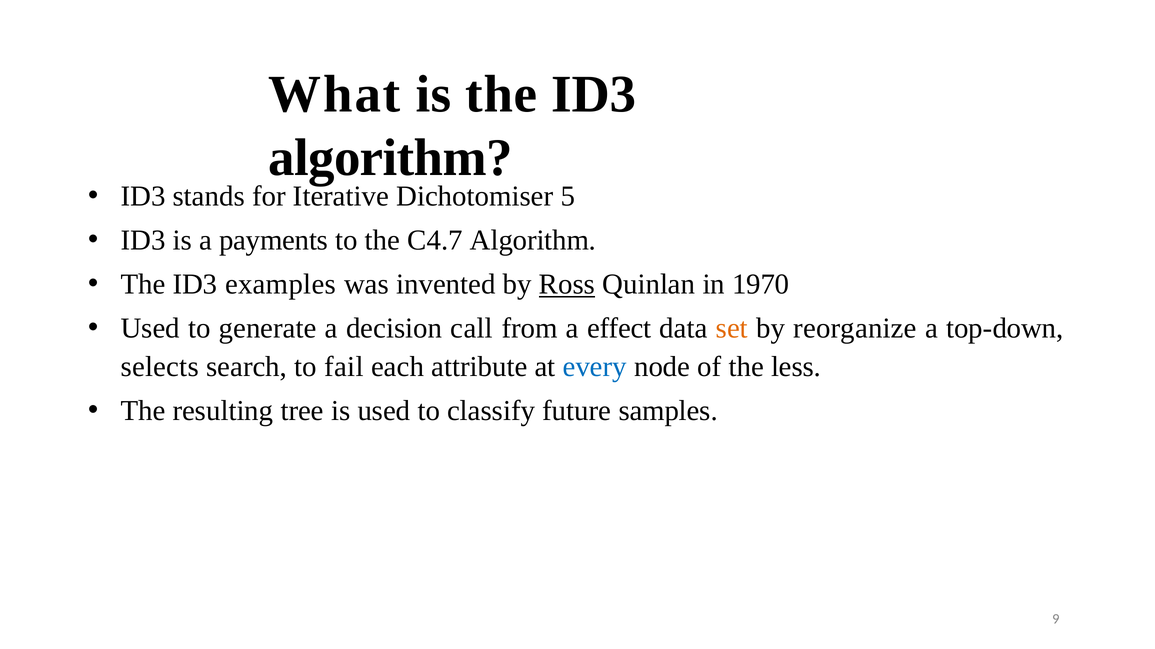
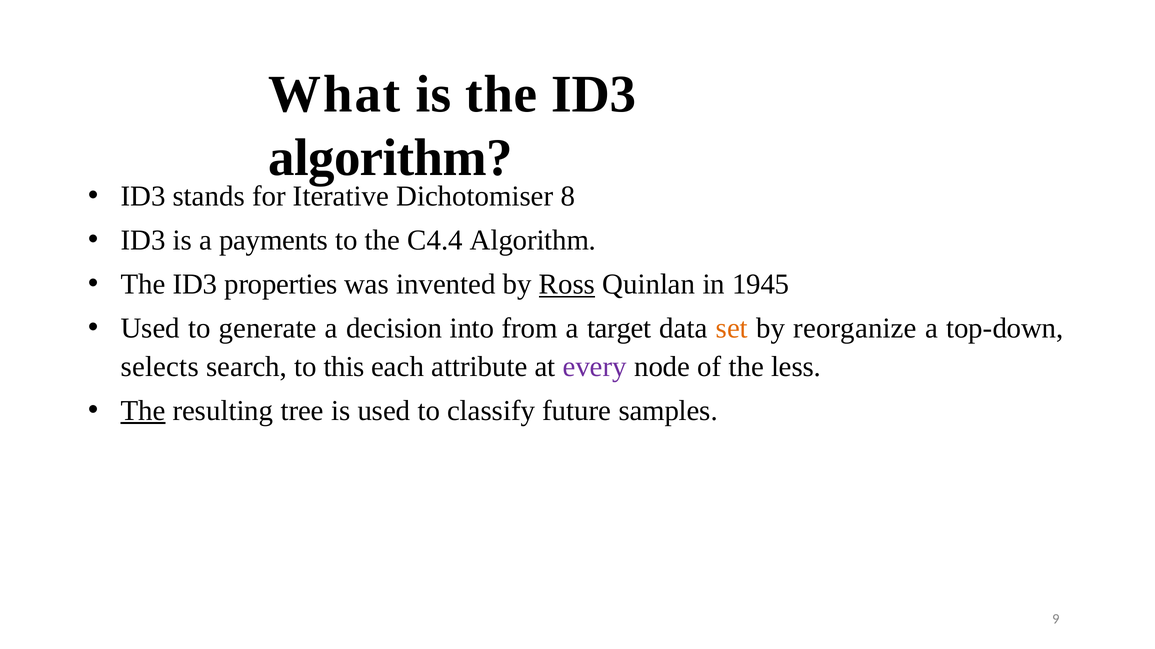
5: 5 -> 8 (568, 196)
C4.7: C4.7 -> C4.4 (435, 241)
examples: examples -> properties (281, 285)
1970: 1970 -> 1945 (761, 285)
call: call -> into (472, 329)
effect: effect -> target (619, 329)
fail: fail -> this (344, 367)
every colour: blue -> purple (595, 367)
The underline: none -> present (143, 411)
